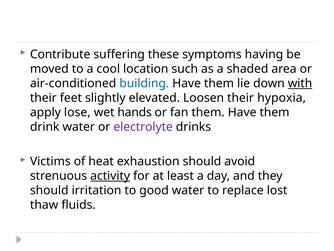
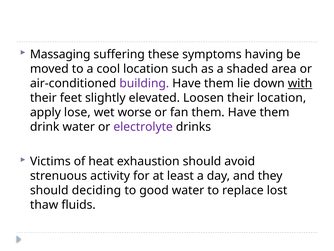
Contribute: Contribute -> Massaging (60, 54)
building colour: blue -> purple (144, 83)
their hypoxia: hypoxia -> location (282, 98)
hands: hands -> worse (135, 112)
activity underline: present -> none (110, 176)
irritation: irritation -> deciding (96, 190)
